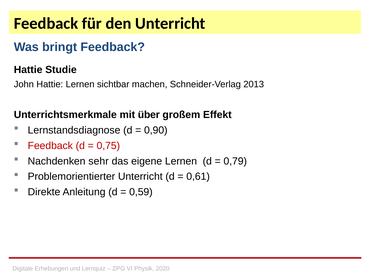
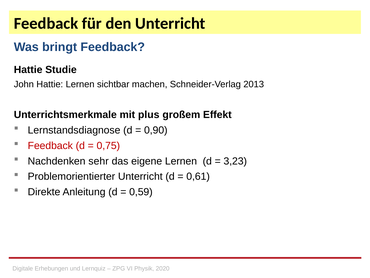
über: über -> plus (149, 115)
0,79: 0,79 -> 3,23 (235, 161)
